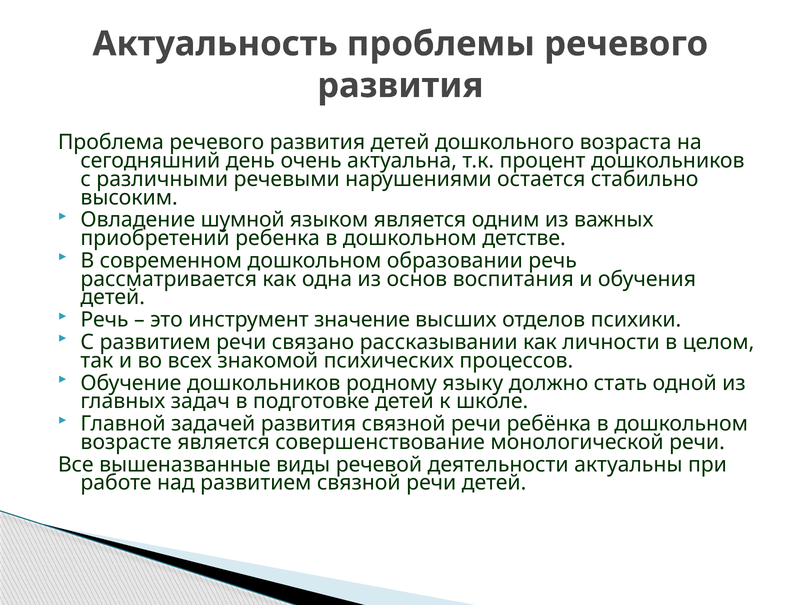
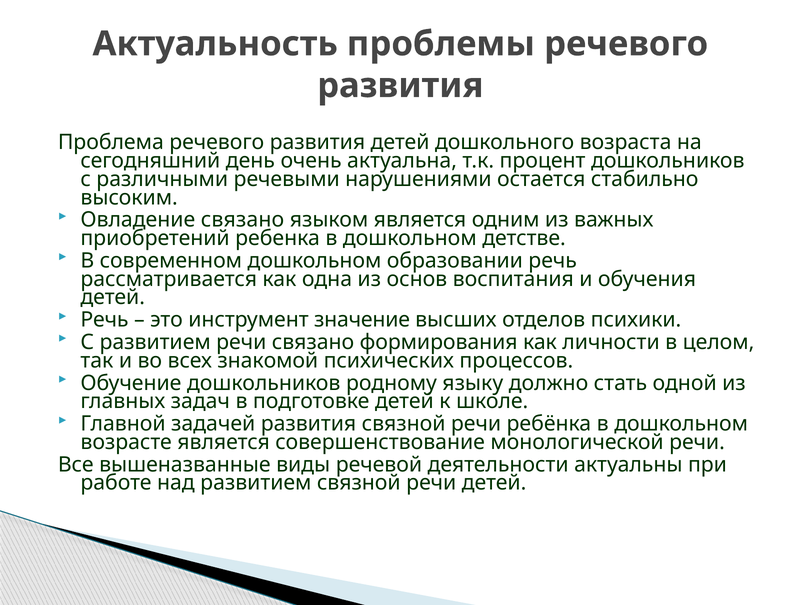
Овладение шумной: шумной -> связано (243, 220)
рассказывании: рассказывании -> формирования (439, 342)
